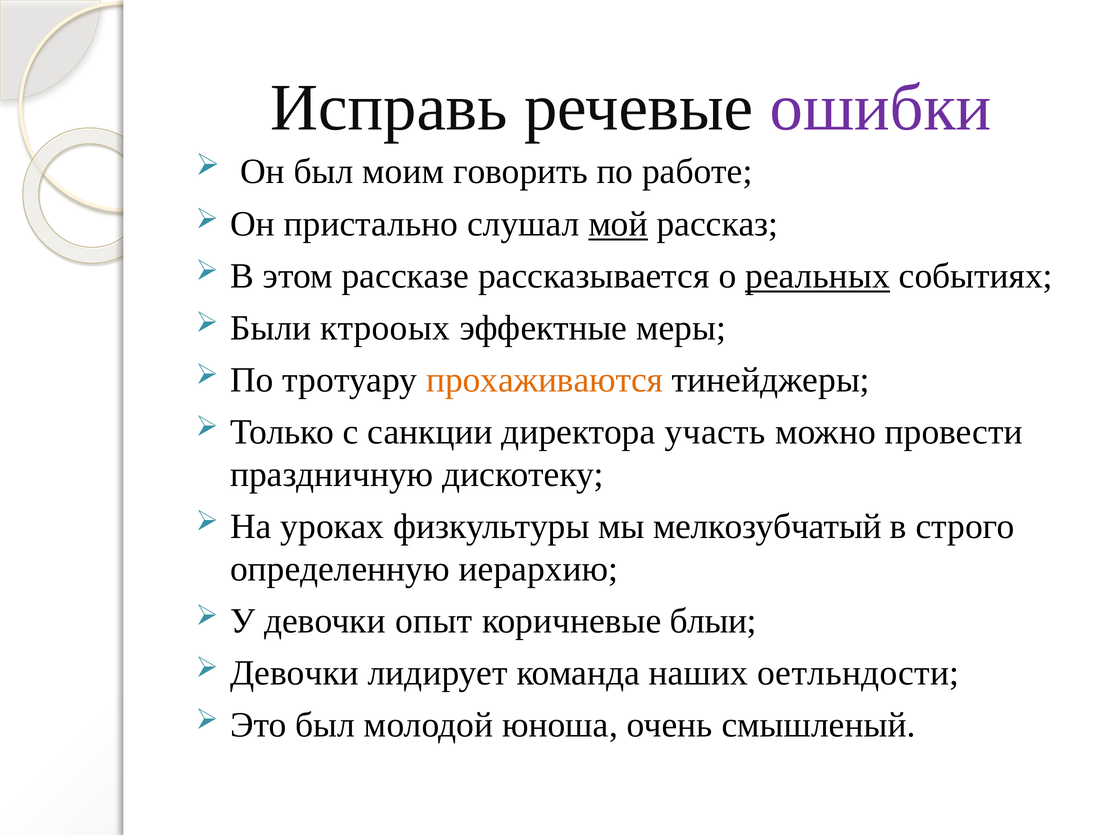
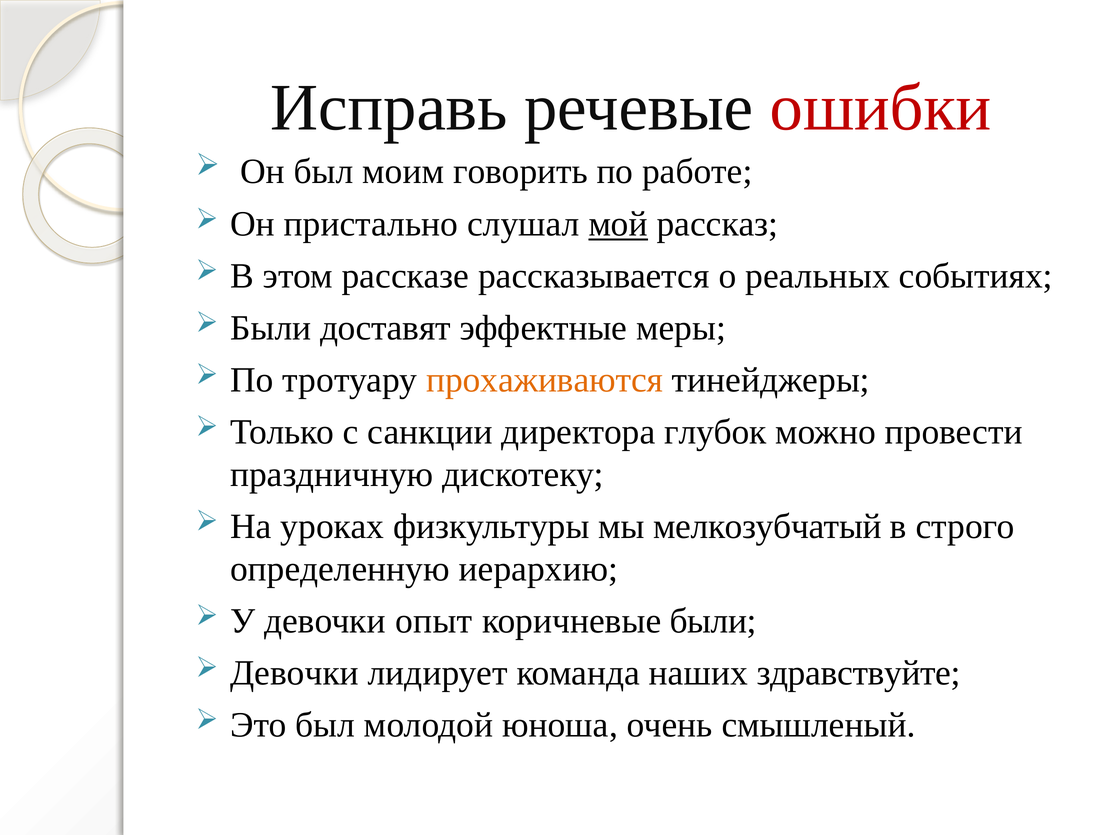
ошибки colour: purple -> red (881, 108)
реальных underline: present -> none (817, 276)
ктрооых: ктрооых -> доставят (385, 328)
участь: участь -> глубок (715, 432)
коричневые блыи: блыи -> были (713, 621)
оетльндости: оетльндости -> здравствуйте (859, 673)
